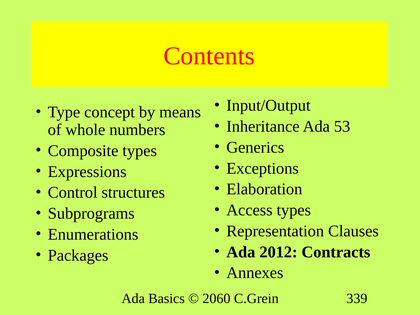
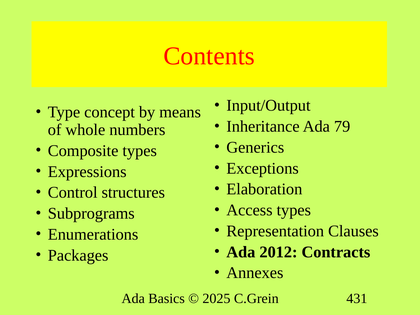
53: 53 -> 79 (342, 126)
2060: 2060 -> 2025 (216, 299)
339: 339 -> 431 (357, 299)
